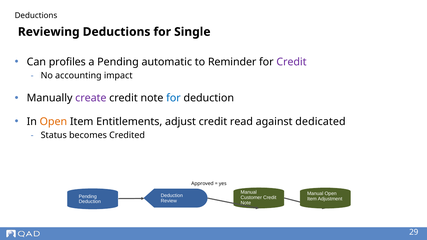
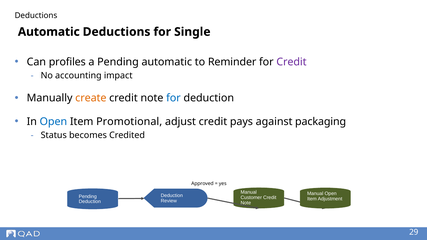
Reviewing: Reviewing -> Automatic (49, 32)
create colour: purple -> orange (91, 98)
Open colour: orange -> blue (53, 122)
Entitlements: Entitlements -> Promotional (129, 122)
read: read -> pays (241, 122)
dedicated: dedicated -> packaging (321, 122)
